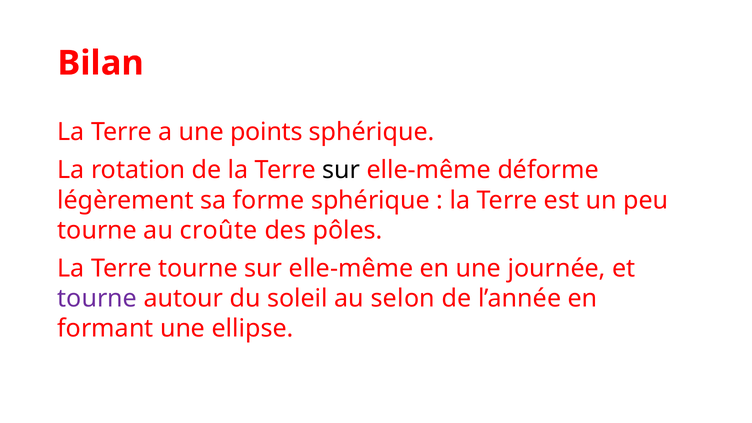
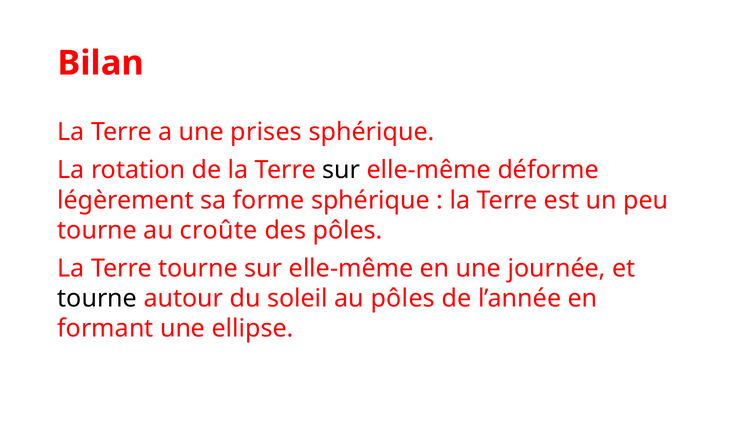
points: points -> prises (266, 132)
tourne colour: purple -> black (97, 298)
au selon: selon -> pôles (403, 298)
